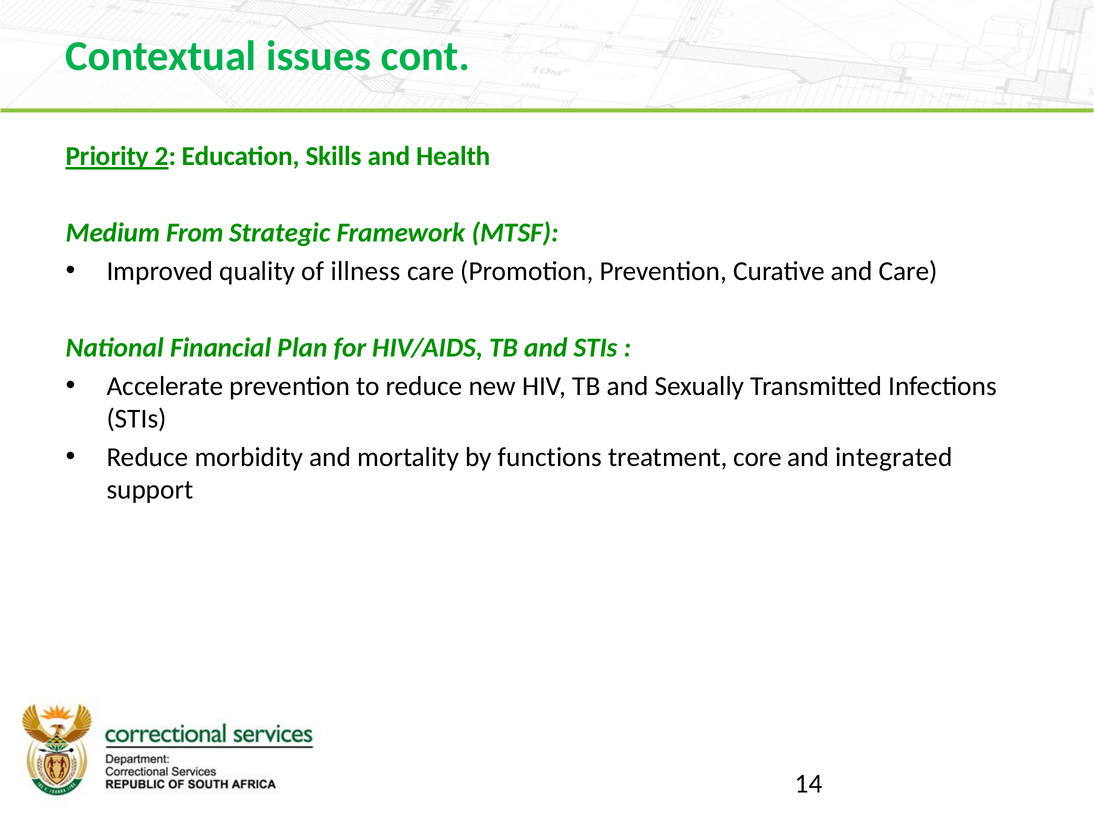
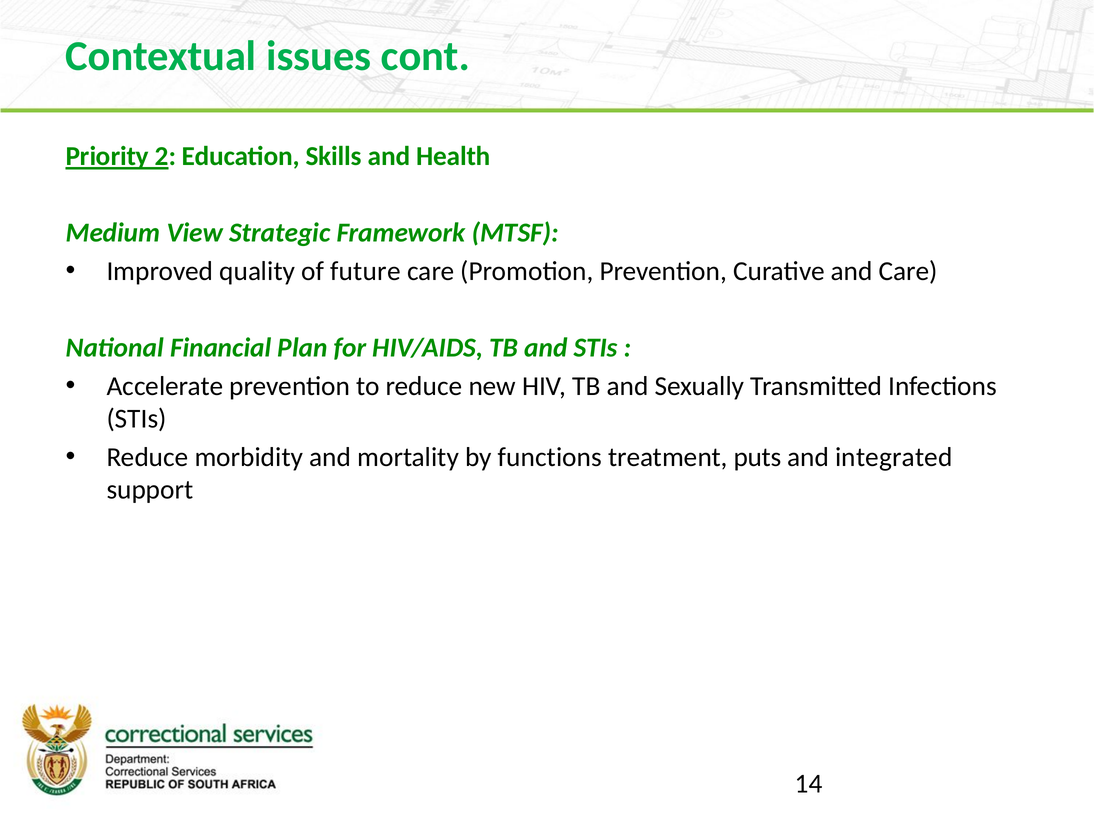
From: From -> View (195, 233)
illness: illness -> future (365, 271)
core: core -> puts (757, 457)
